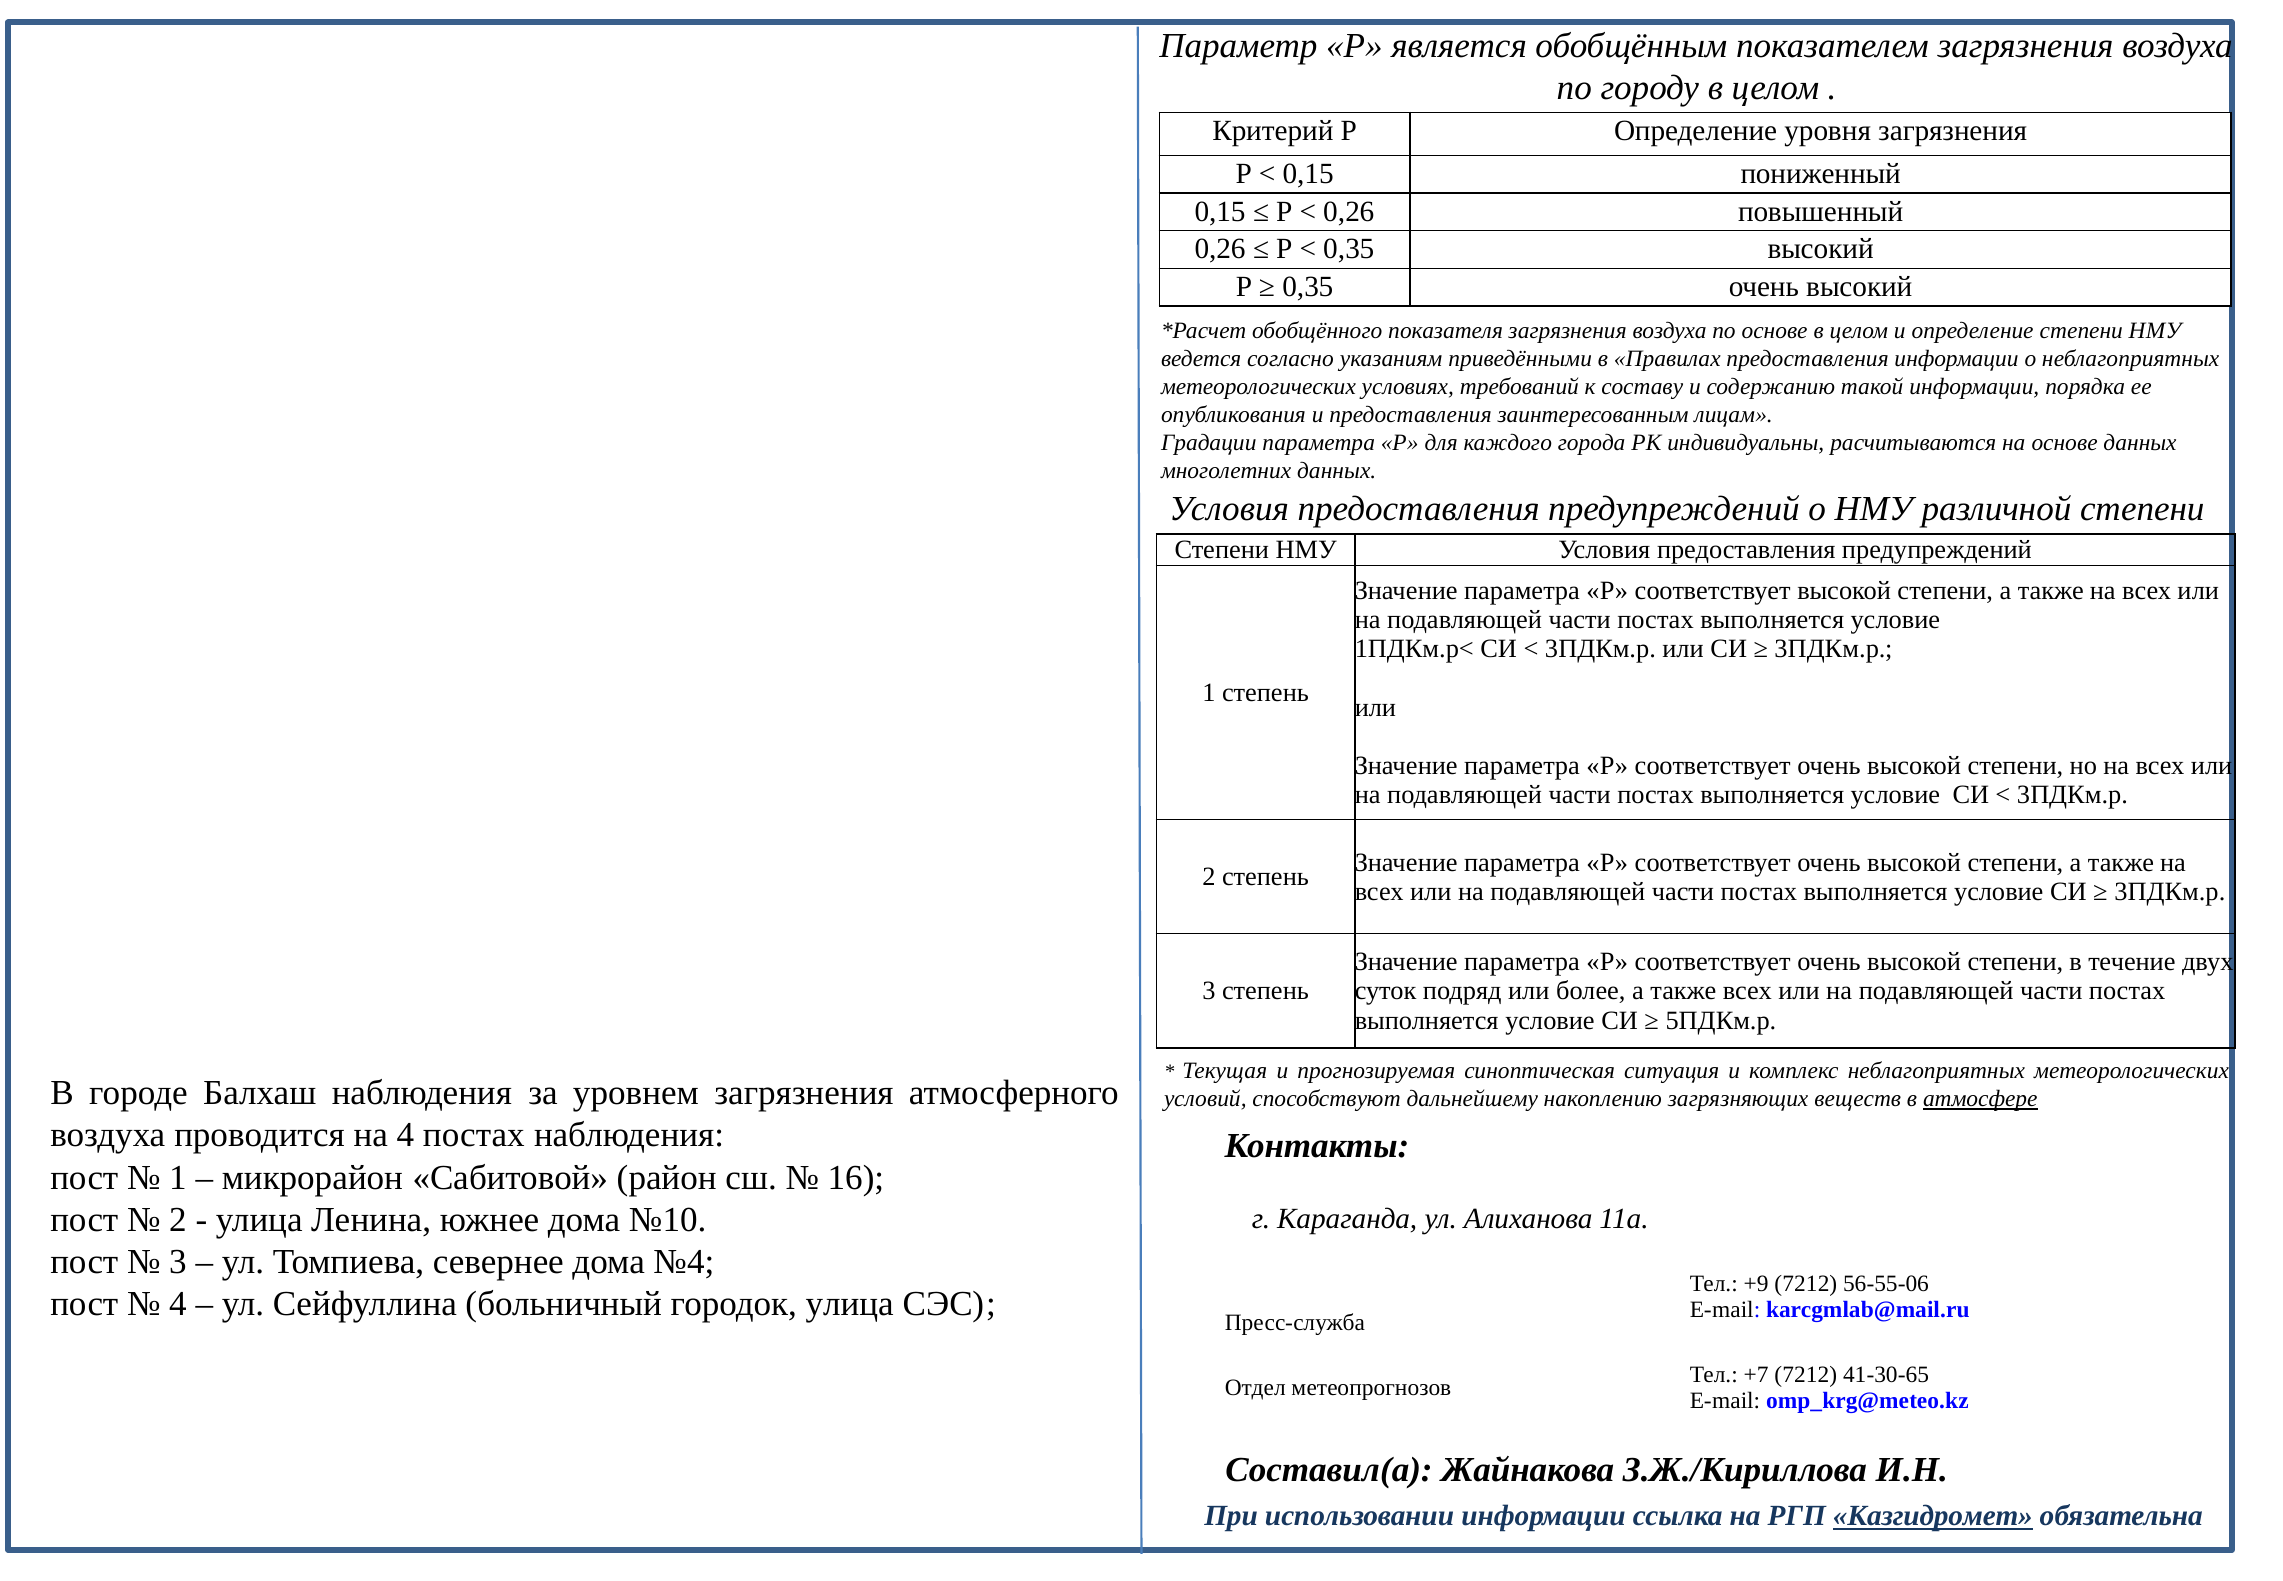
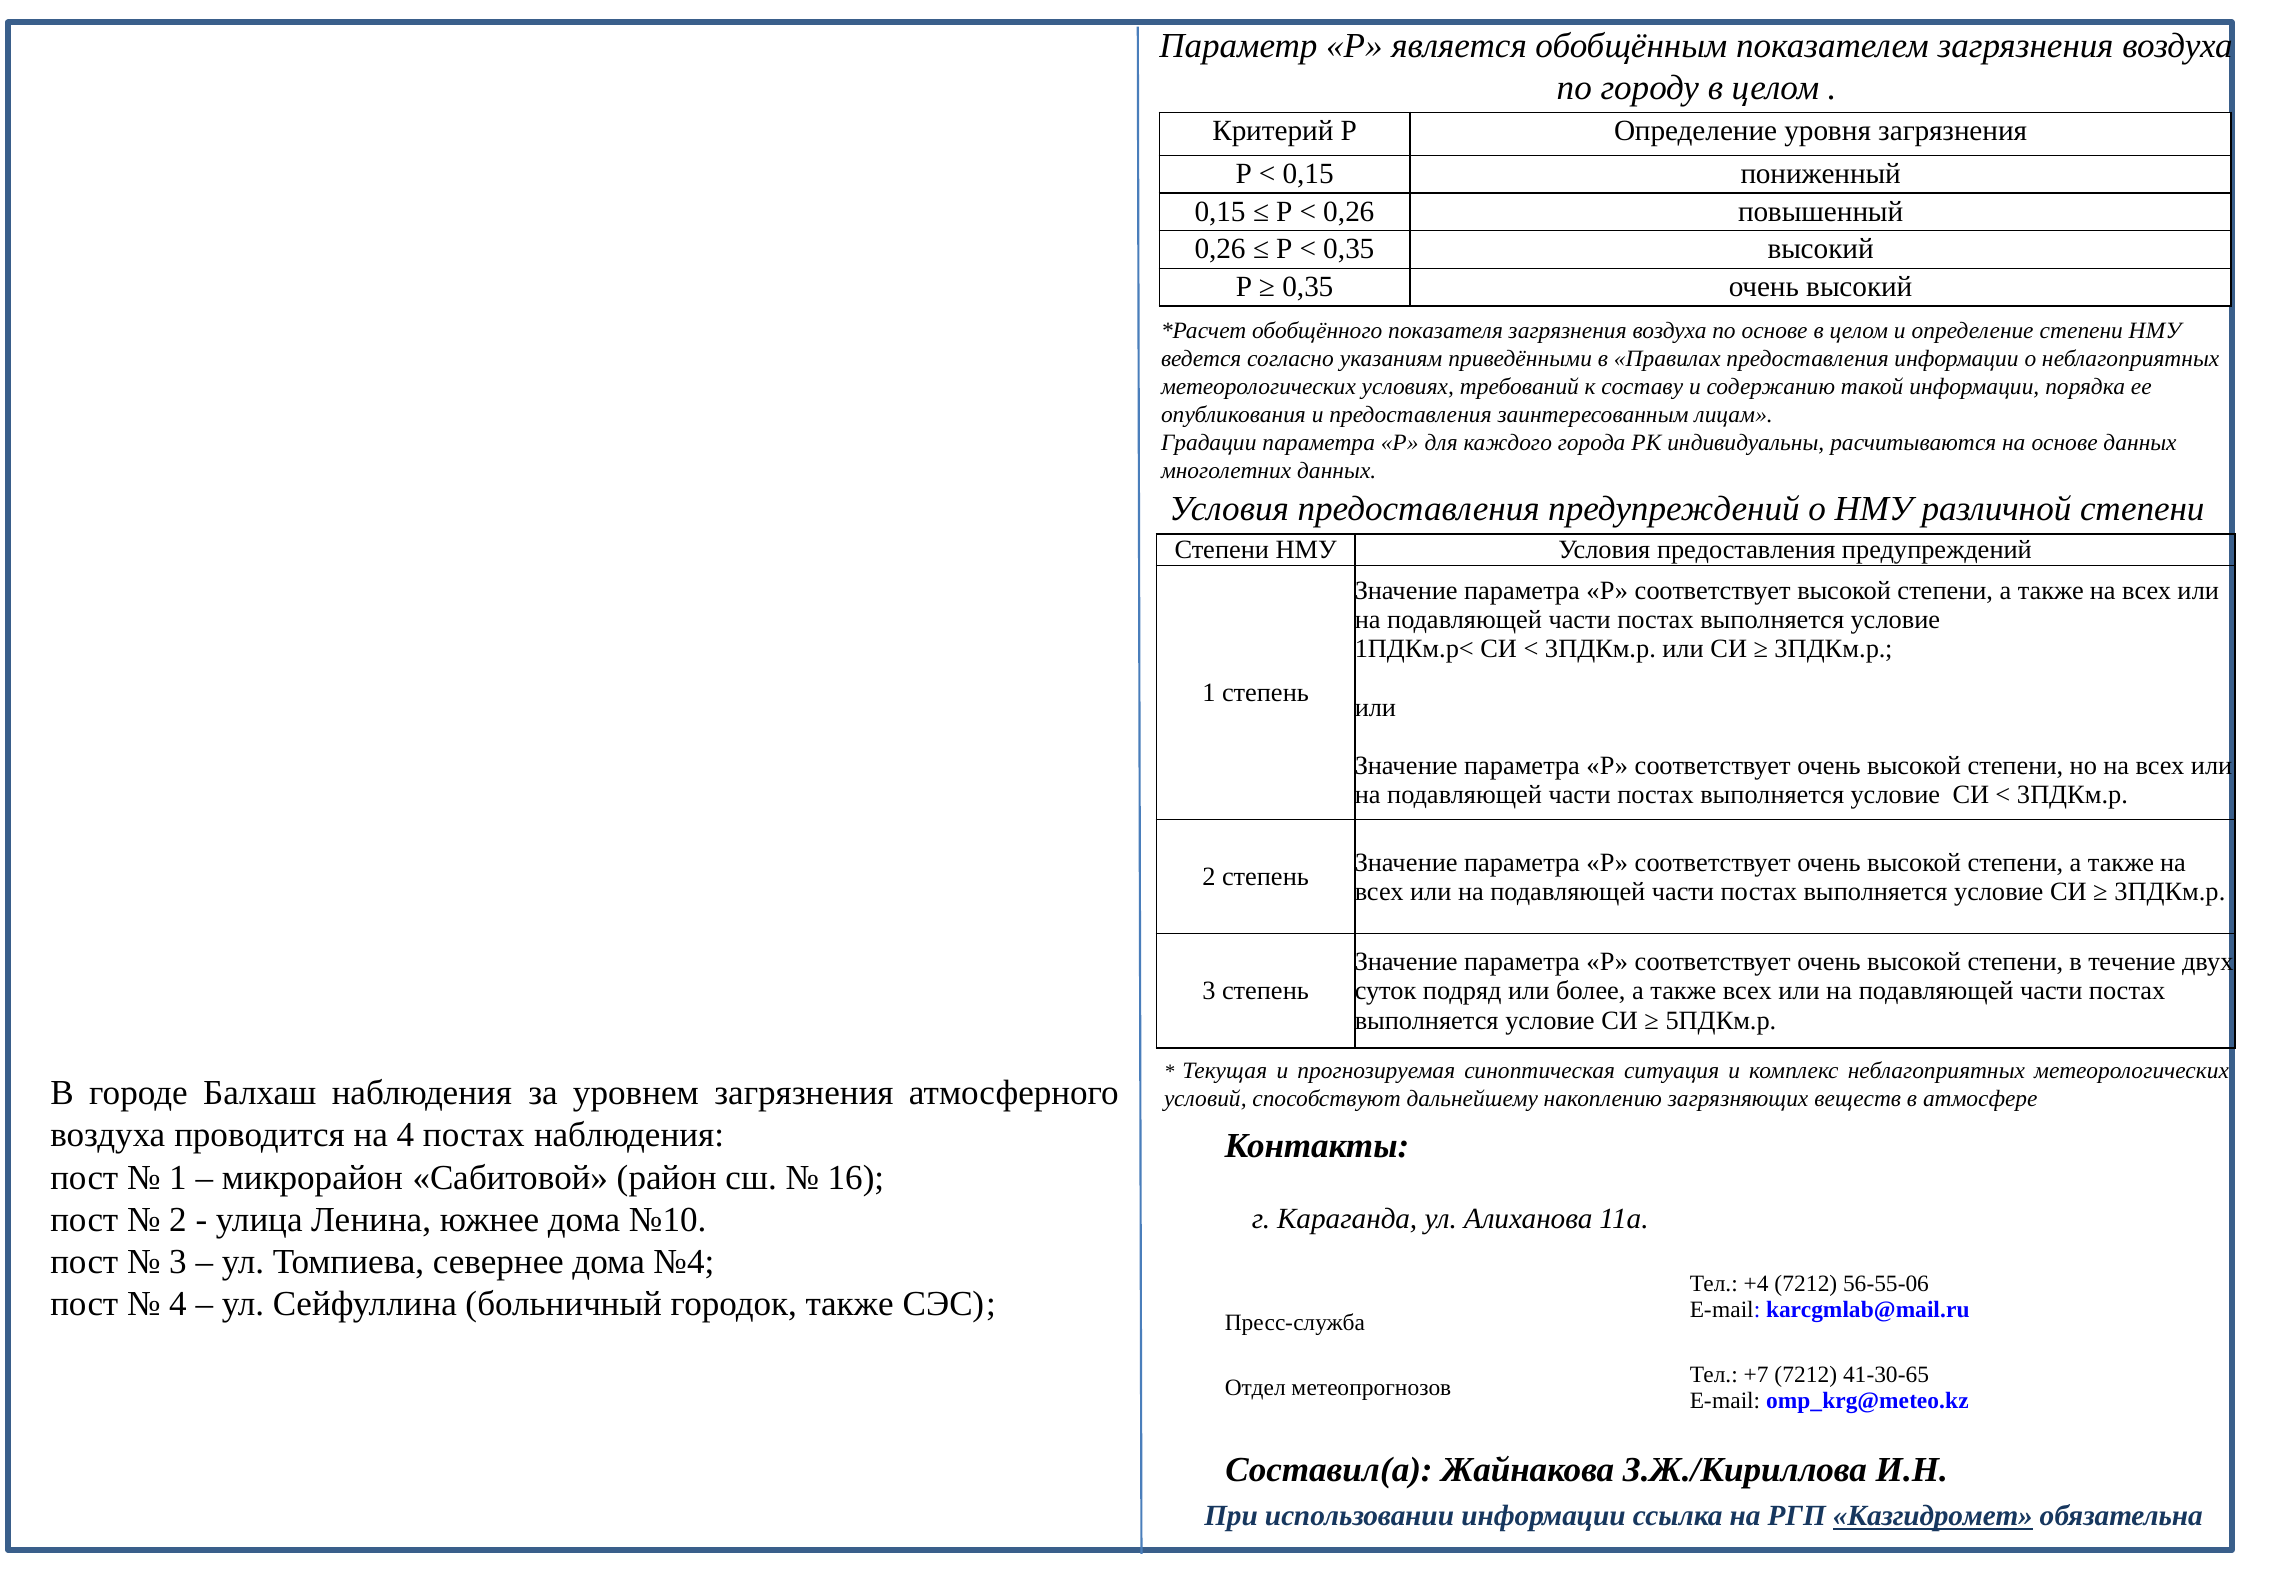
атмосфере underline: present -> none (1980, 1099)
+9: +9 -> +4 (1756, 1283)
городок улица: улица -> также (850, 1304)
